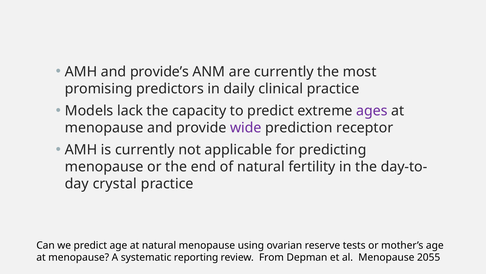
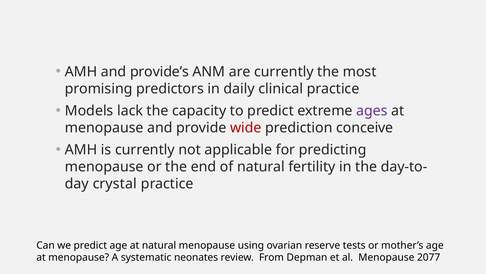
wide colour: purple -> red (246, 128)
receptor: receptor -> conceive (365, 128)
reporting: reporting -> neonates (196, 257)
2055: 2055 -> 2077 (429, 257)
